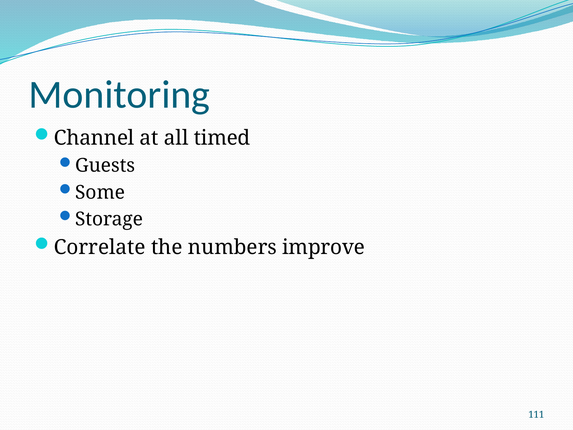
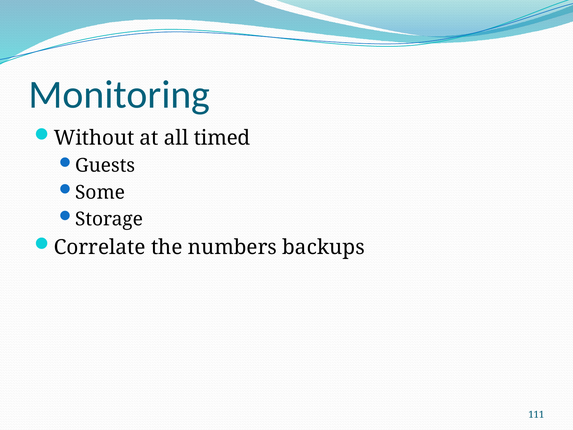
Channel: Channel -> Without (94, 138)
improve: improve -> backups (323, 247)
